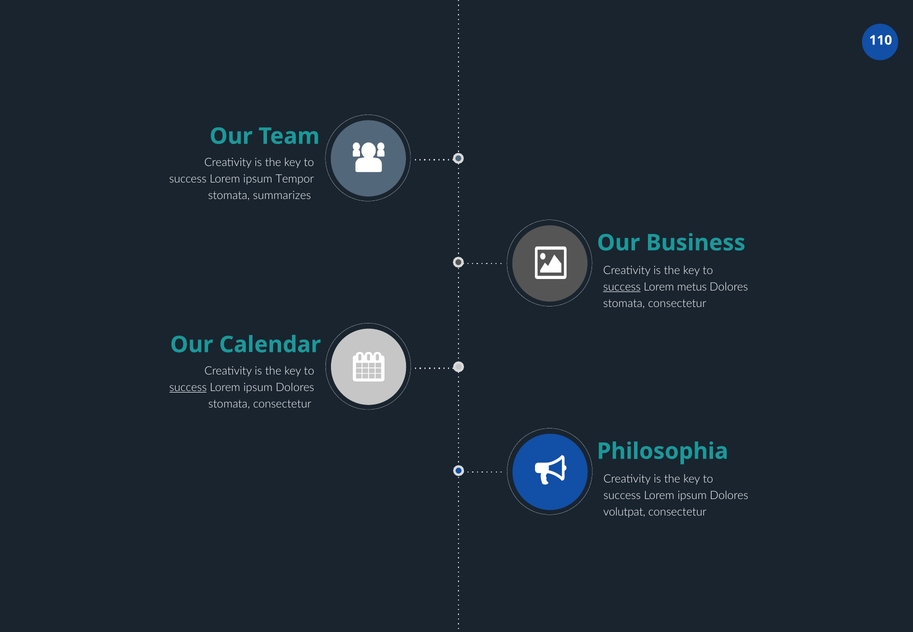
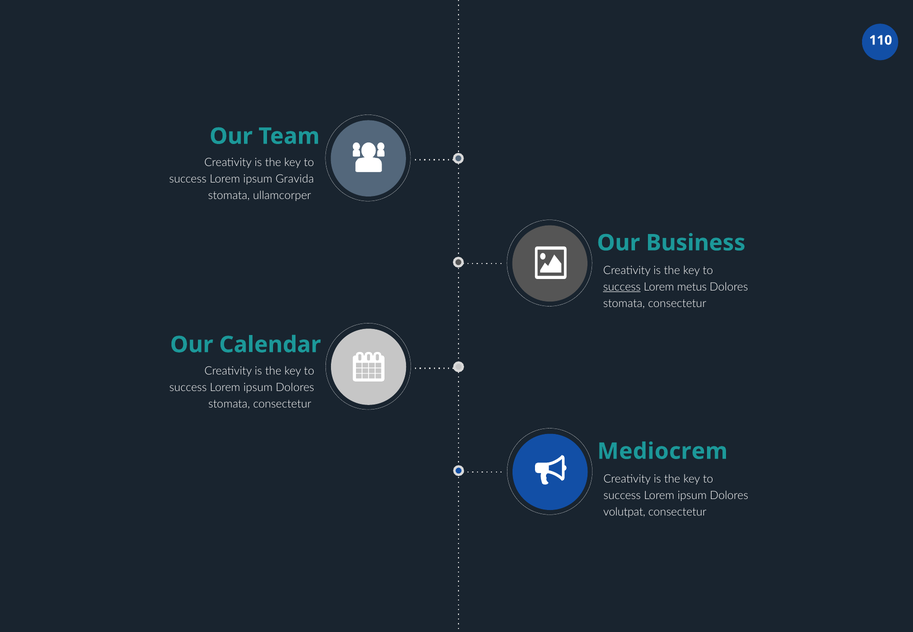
Tempor: Tempor -> Gravida (295, 179)
summarizes: summarizes -> ullamcorper (282, 195)
success underline: present -> none (188, 387)
Philosophia: Philosophia -> Mediocrem (662, 451)
